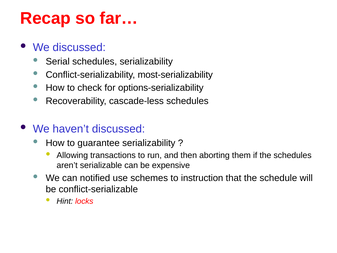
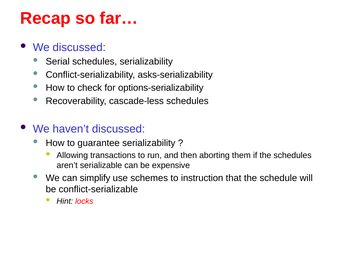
most-serializability: most-serializability -> asks-serializability (175, 75)
notified: notified -> simplify (95, 178)
